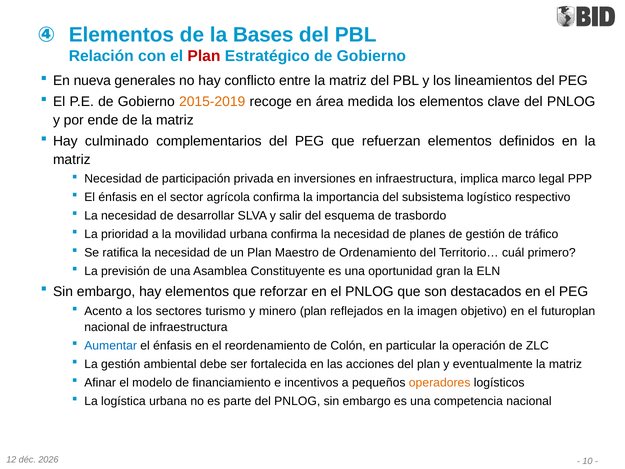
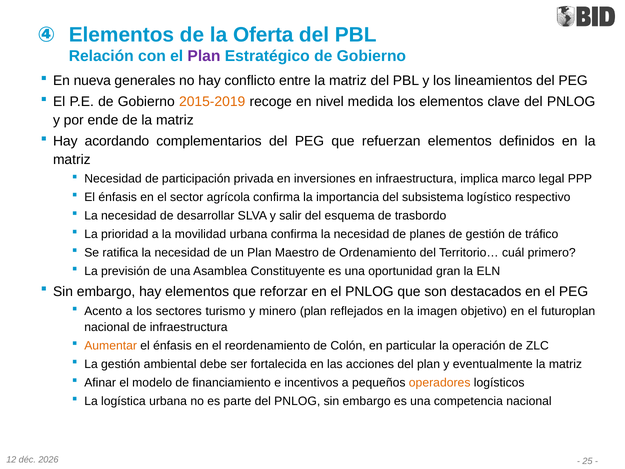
Bases: Bases -> Oferta (263, 35)
Plan colour: red -> purple (204, 56)
área: área -> nivel (330, 102)
culminado: culminado -> acordando (117, 141)
Aumentar colour: blue -> orange (111, 345)
10: 10 -> 25 (587, 461)
